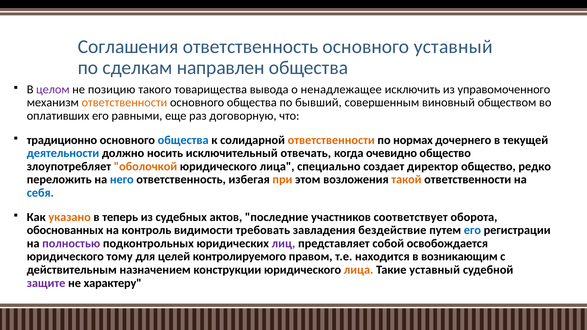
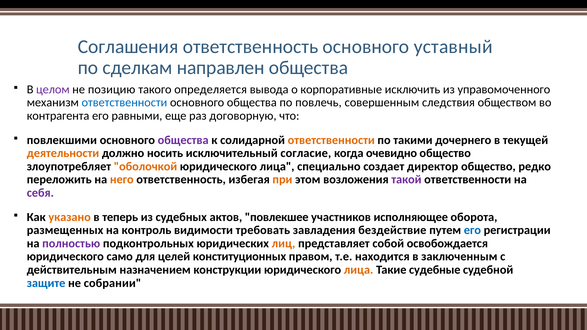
товарищества: товарищества -> определяется (211, 89)
ненадлежащее: ненадлежащее -> корпоративные (341, 89)
ответственности colour: orange -> blue (124, 103)
бывший: бывший -> повлечь (318, 103)
виновный: виновный -> следствия (448, 103)
оплативших: оплативших -> контрагента (58, 116)
традиционно: традиционно -> повлекшими (62, 140)
общества colour: blue -> purple (183, 140)
нормах: нормах -> такими (413, 140)
деятельности colour: blue -> orange (63, 153)
отвечать: отвечать -> согласие (306, 153)
него colour: blue -> orange (122, 180)
такой colour: orange -> purple (406, 180)
себя colour: blue -> purple (40, 193)
последние: последние -> повлекшее (277, 217)
соответствует: соответствует -> исполняющее (411, 217)
обоснованных: обоснованных -> размещенных (65, 230)
лиц colour: purple -> orange (283, 244)
тому: тому -> само (120, 257)
контролируемого: контролируемого -> конституционных (240, 257)
возникающим: возникающим -> заключенным (459, 257)
Такие уставный: уставный -> судебные (435, 270)
защите colour: purple -> blue (46, 283)
характеру: характеру -> собрании (113, 283)
